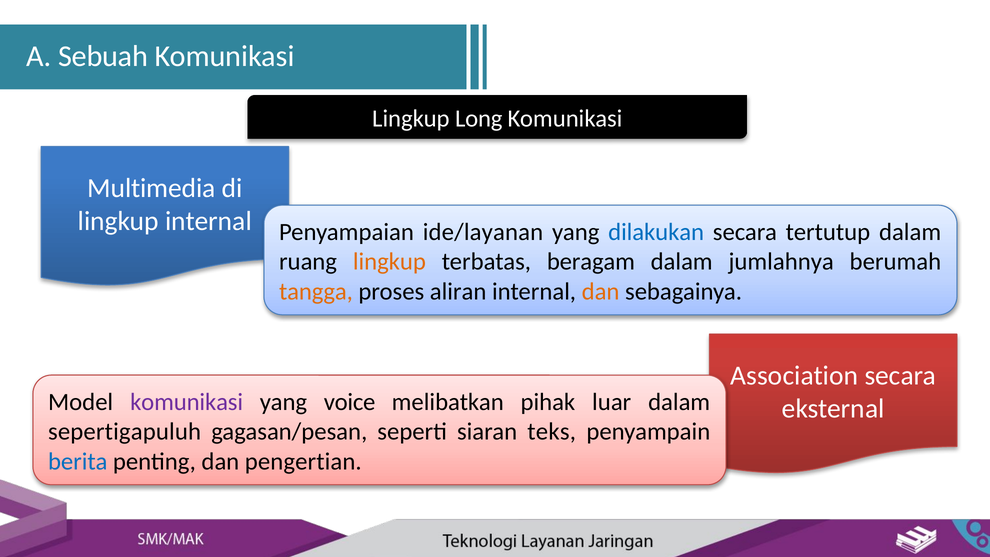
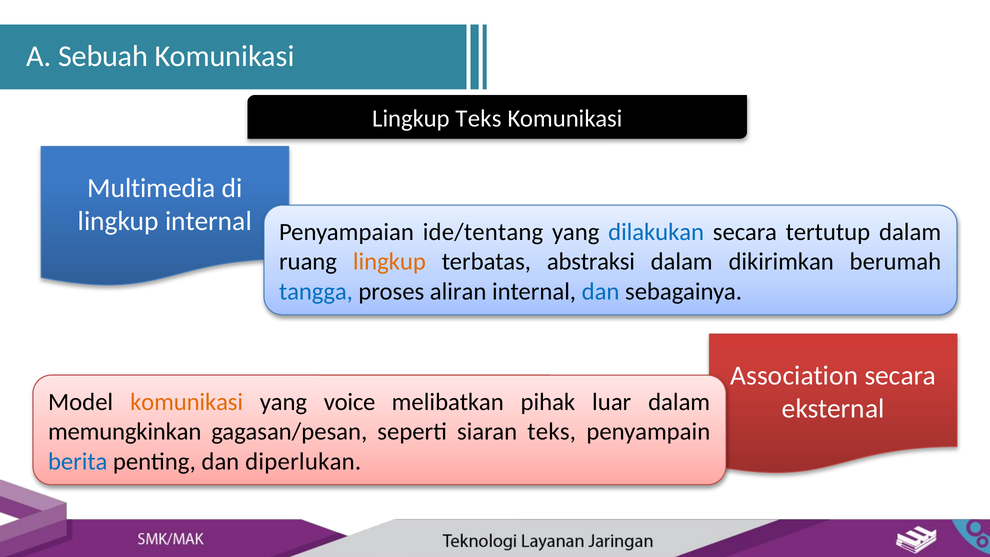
Lingkup Long: Long -> Teks (478, 119)
ide/layanan: ide/layanan -> ide/tentang (483, 232)
beragam: beragam -> abstraksi (591, 262)
jumlahnya: jumlahnya -> dikirimkan (781, 262)
tangga colour: orange -> blue (316, 291)
dan colour: orange -> blue (601, 291)
komunikasi colour: purple -> orange (187, 402)
sepertigapuluh: sepertigapuluh -> memungkinkan (125, 432)
pengertian: pengertian -> diperlukan (303, 461)
